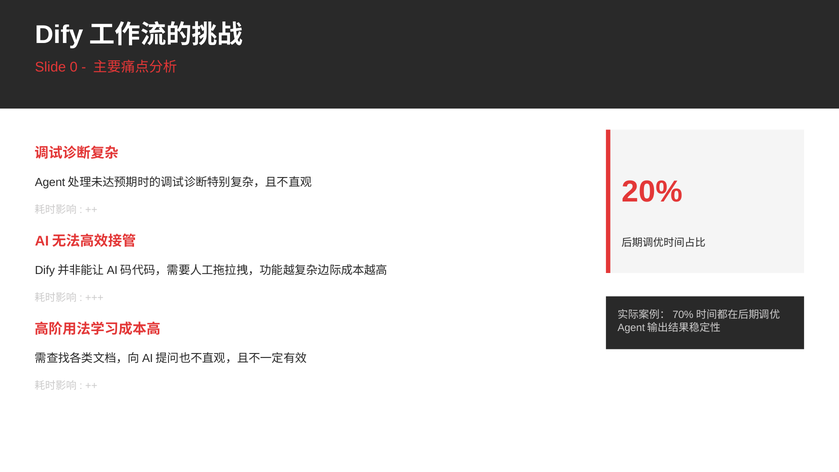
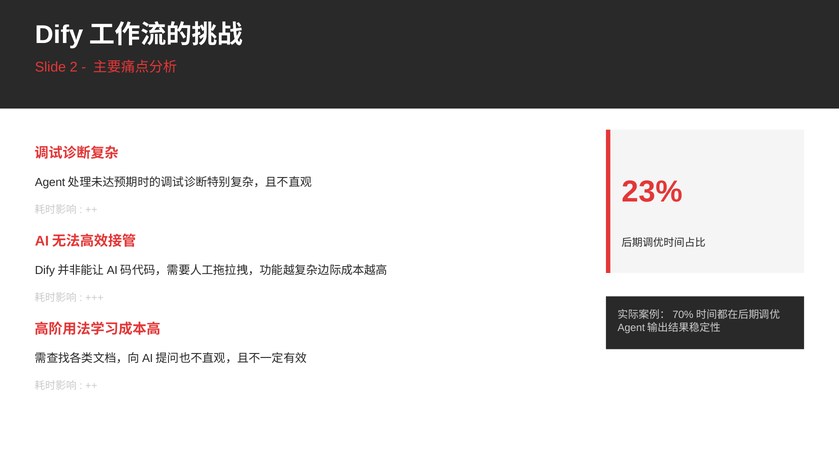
0: 0 -> 2 (74, 67)
20%: 20% -> 23% (652, 192)
